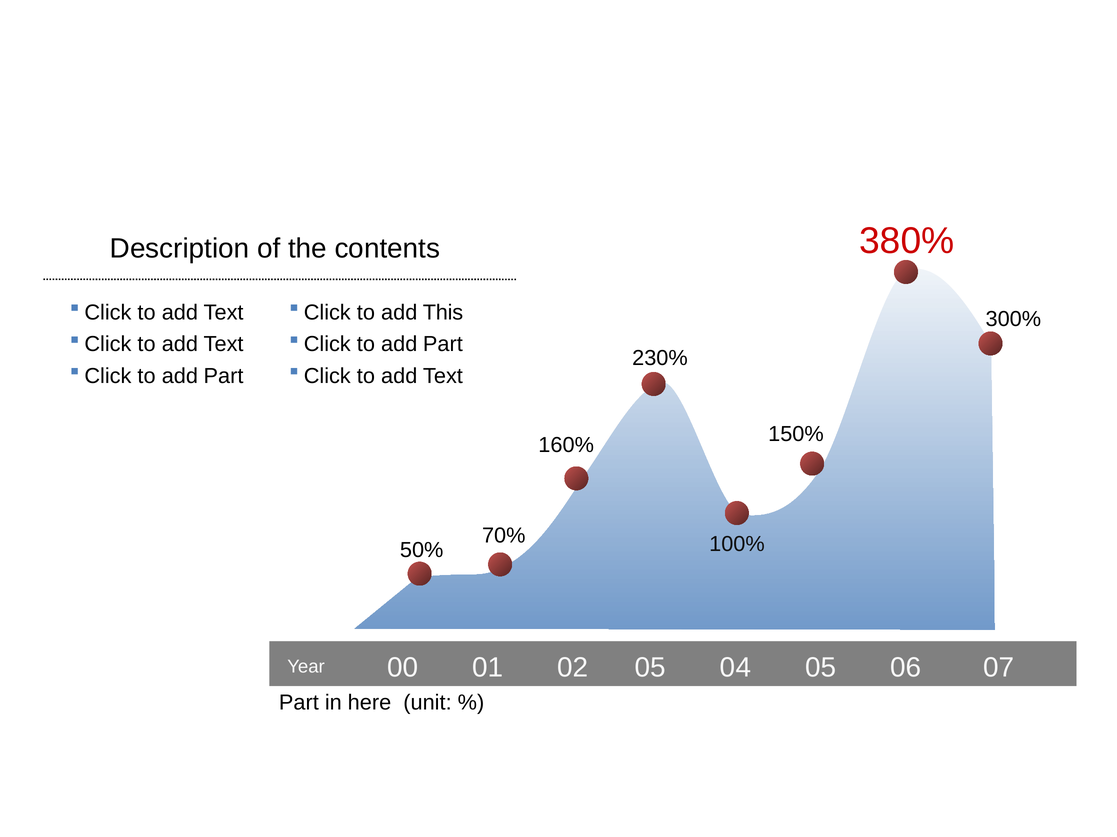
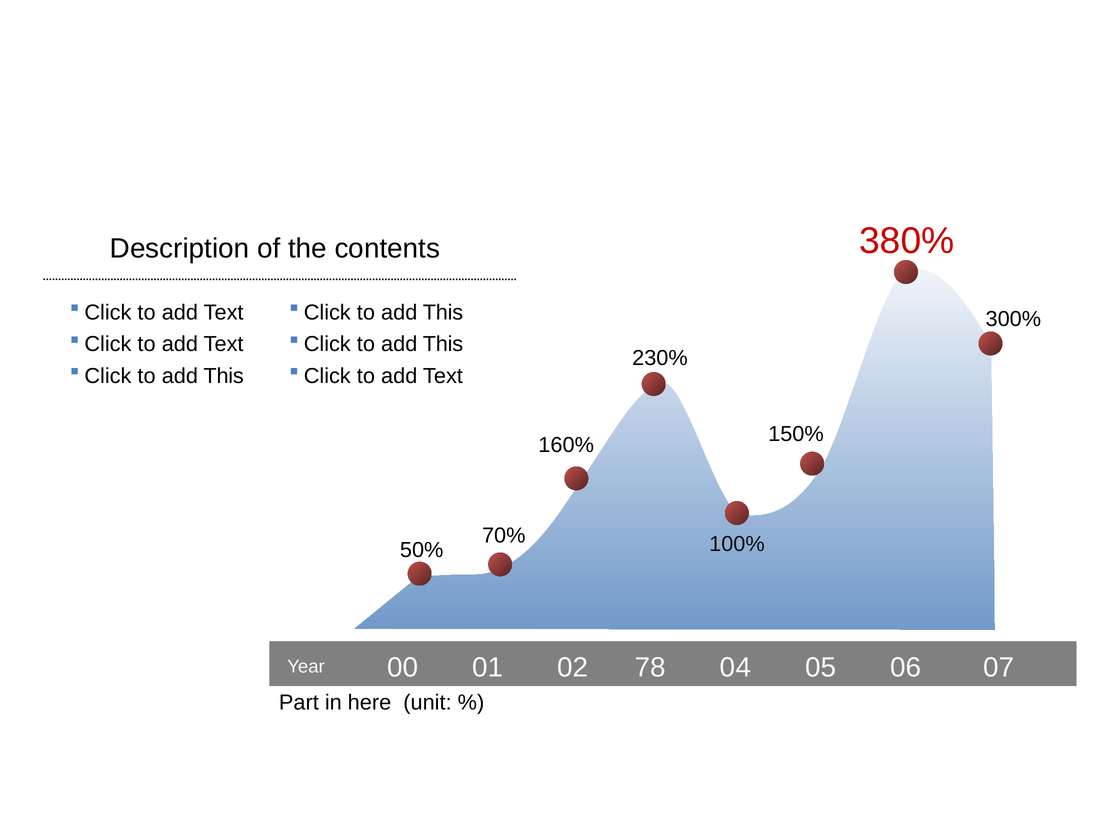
Part: Part -> This (443, 345)
Part: Part -> This (224, 376)
02 05: 05 -> 78 (650, 668)
